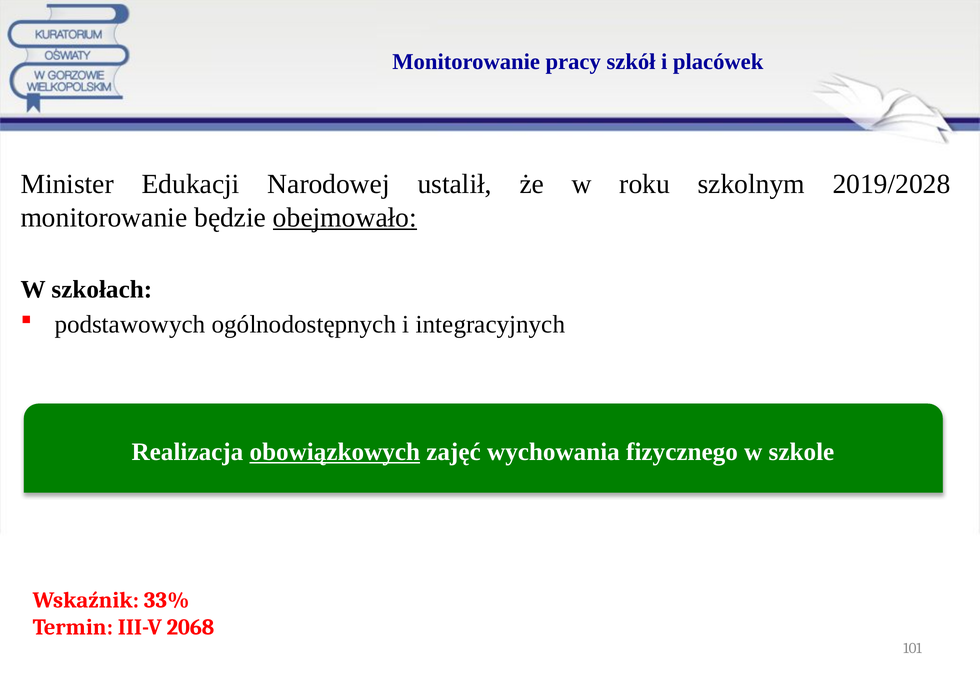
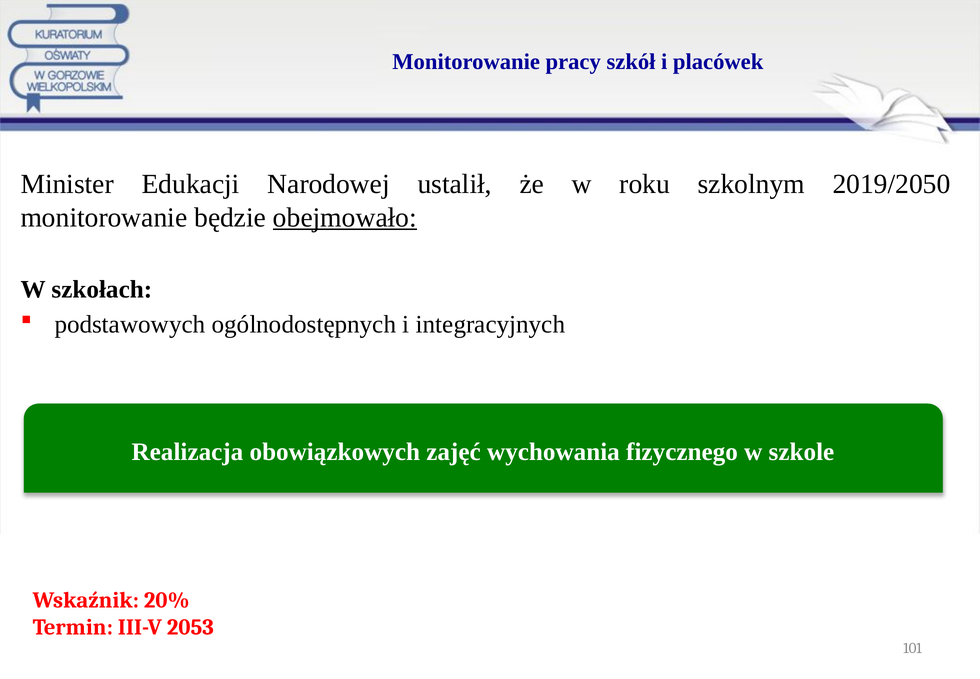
2019/2028: 2019/2028 -> 2019/2050 (892, 184)
obowiązkowych underline: present -> none (335, 452)
33%: 33% -> 20% (167, 600)
2068: 2068 -> 2053 (190, 627)
